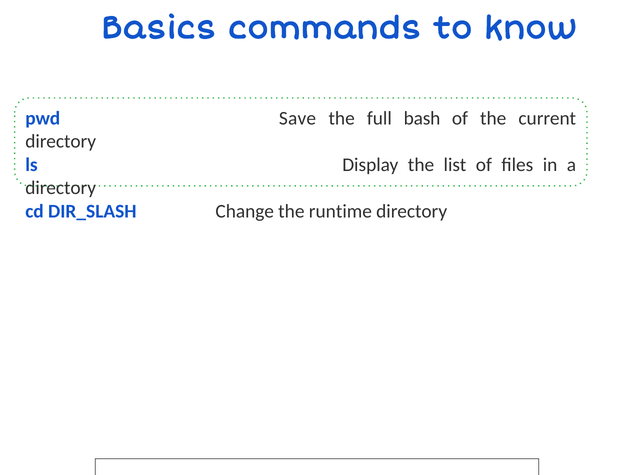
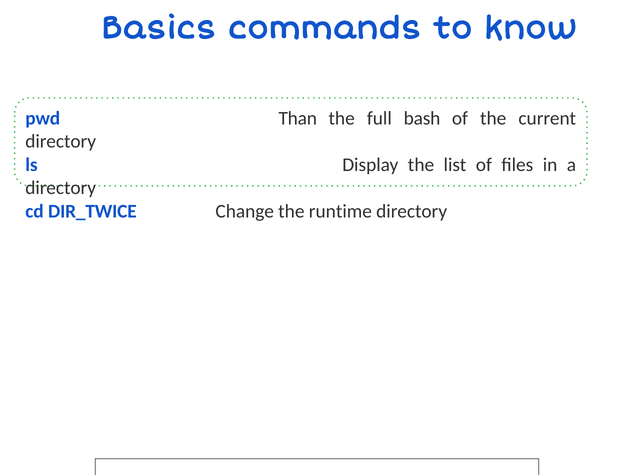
Save: Save -> Than (298, 118)
DIR_SLASH: DIR_SLASH -> DIR_TWICE (92, 211)
